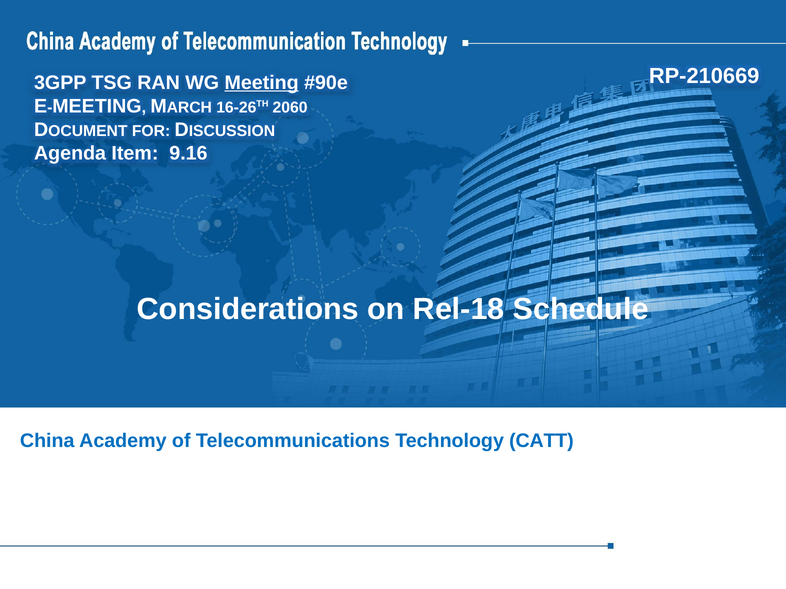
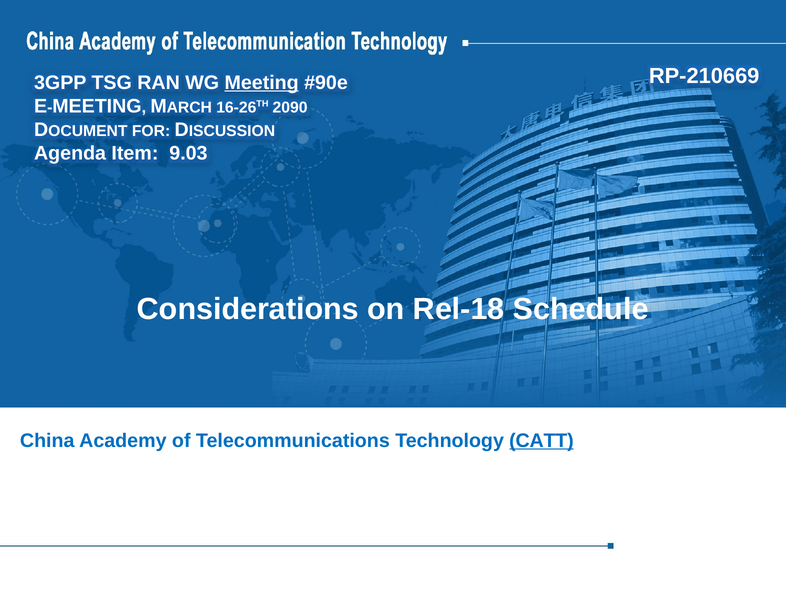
2060: 2060 -> 2090 (290, 108)
9.16: 9.16 -> 9.03 (188, 154)
CATT underline: none -> present (541, 441)
